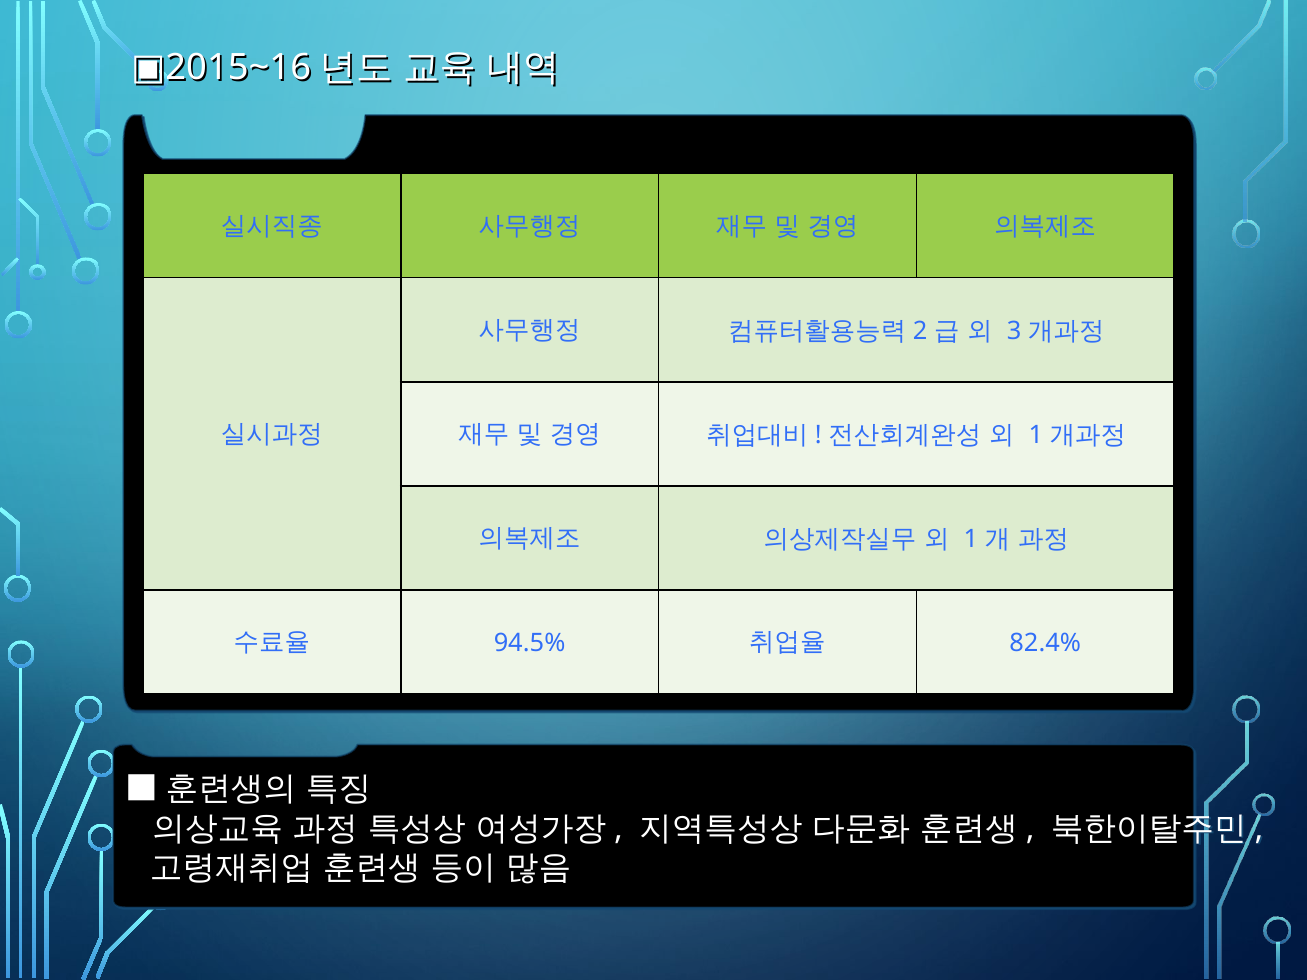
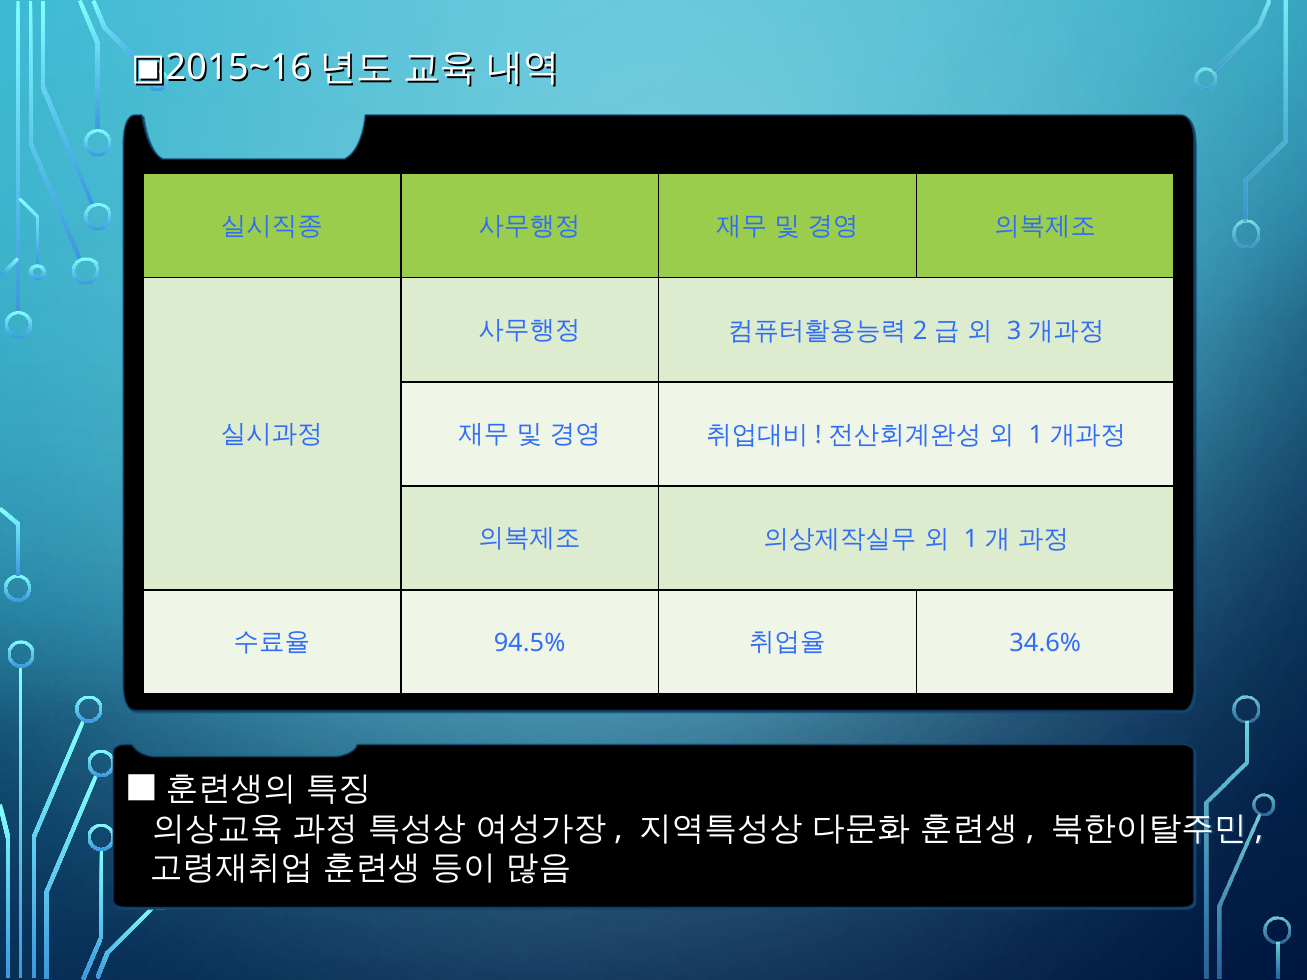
82.4%: 82.4% -> 34.6% (1045, 644)
